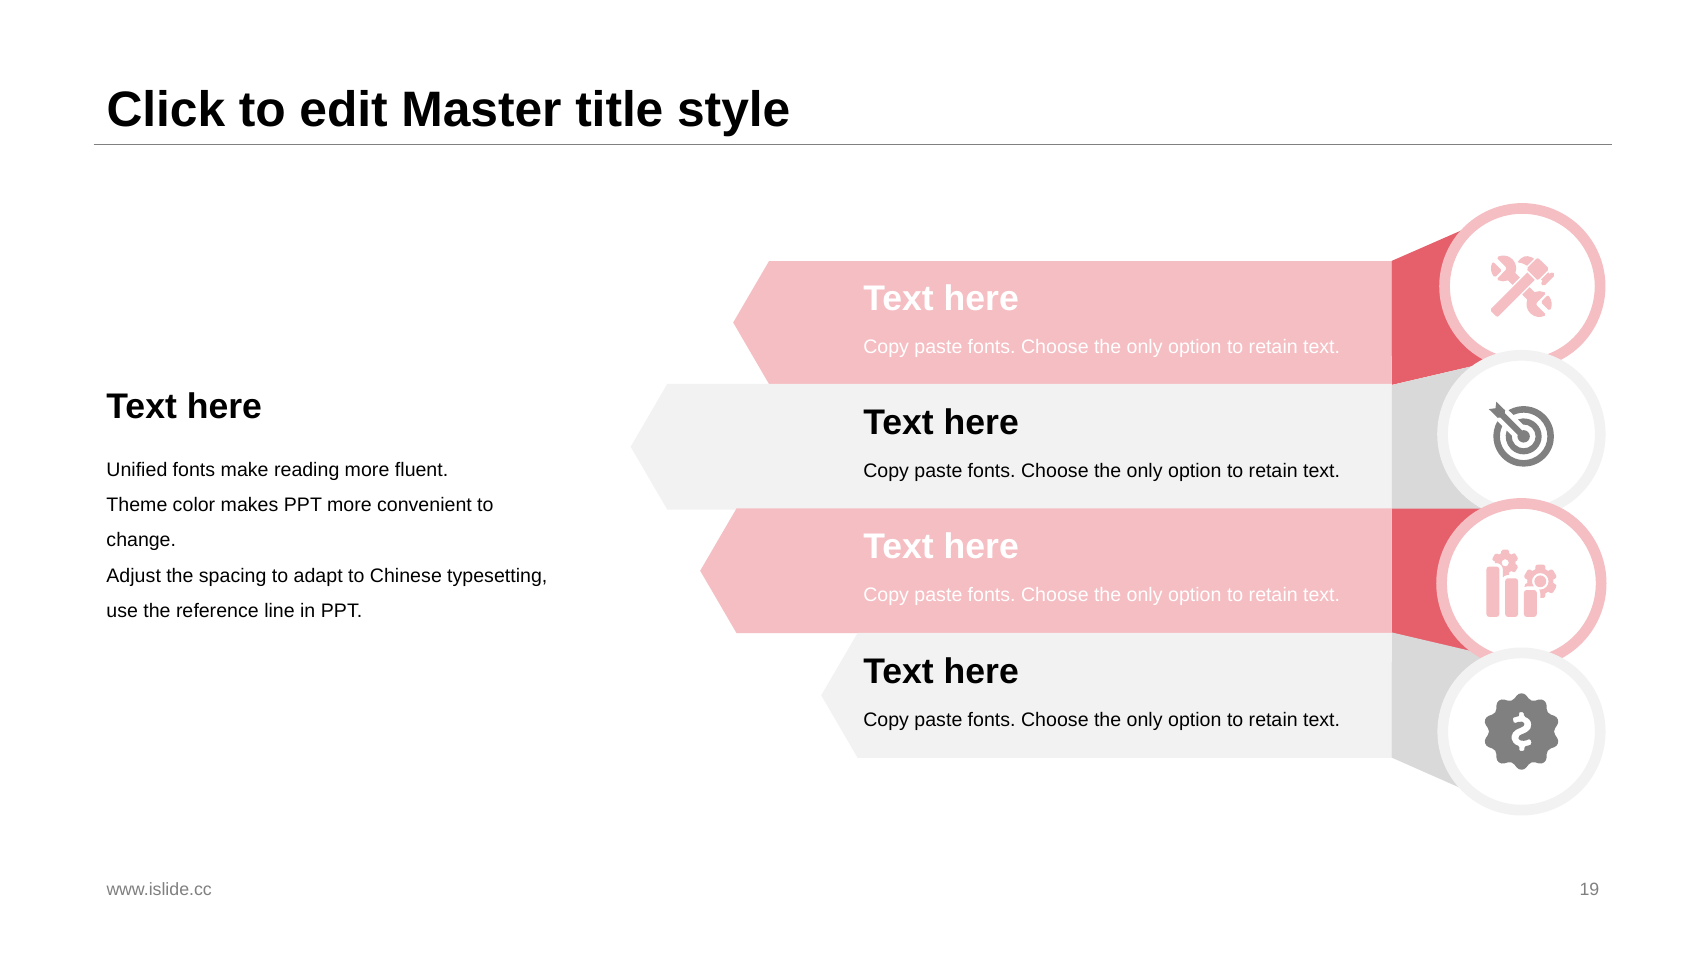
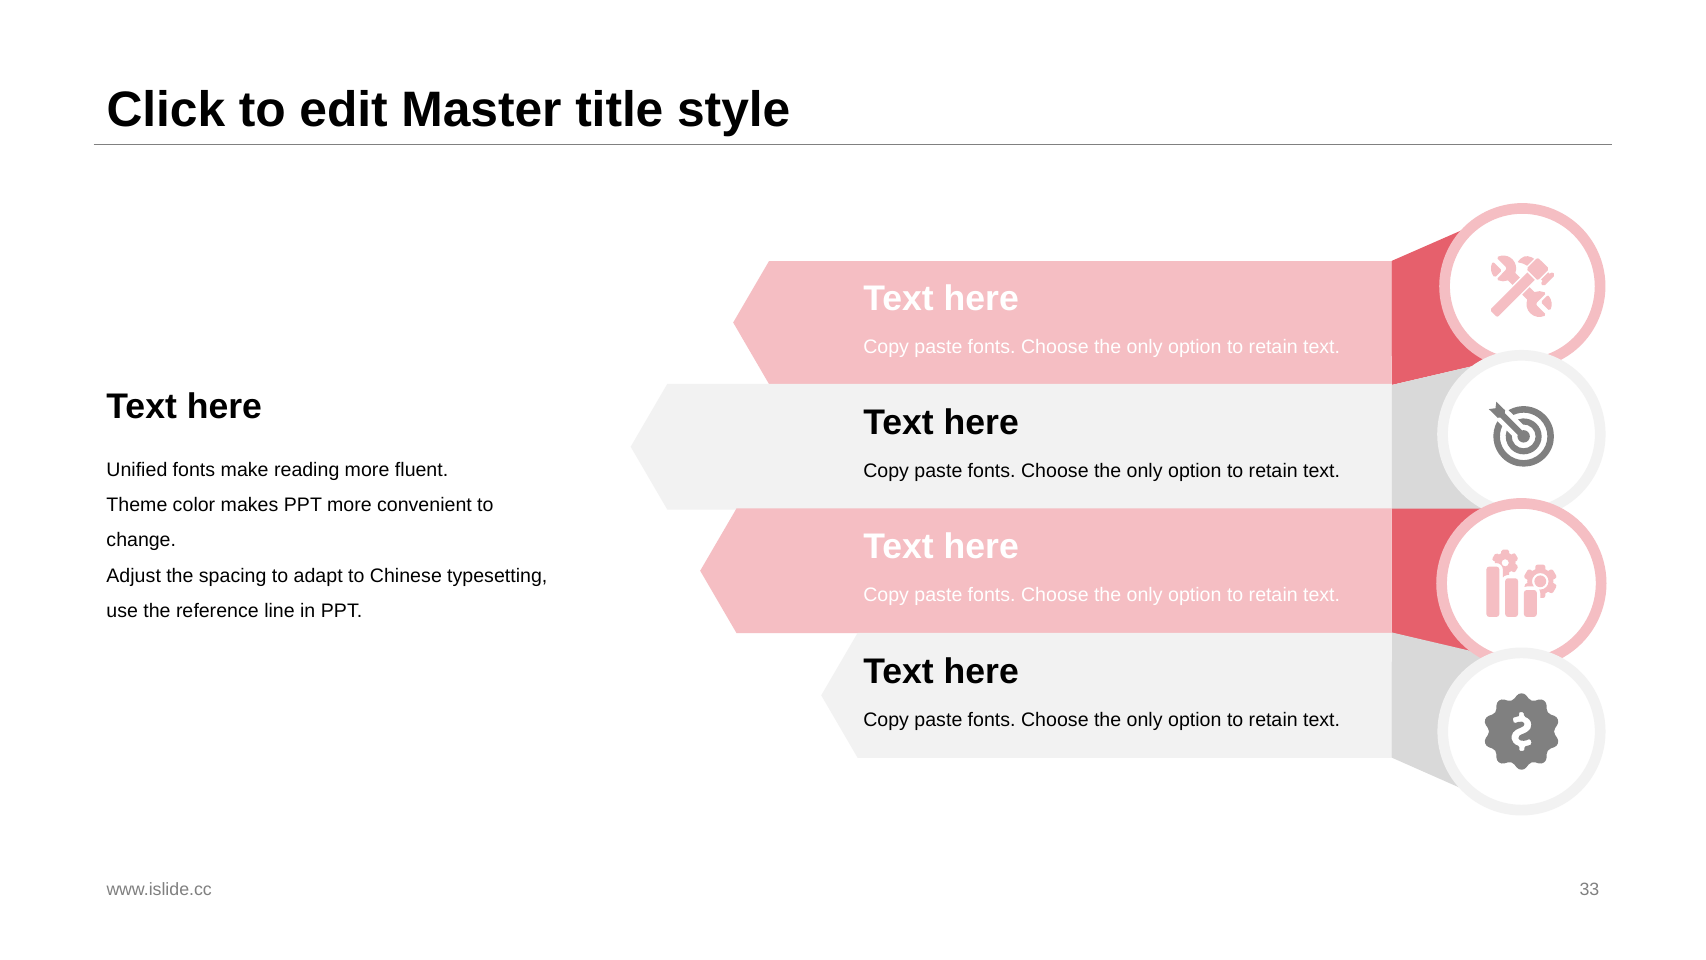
19: 19 -> 33 (1589, 889)
